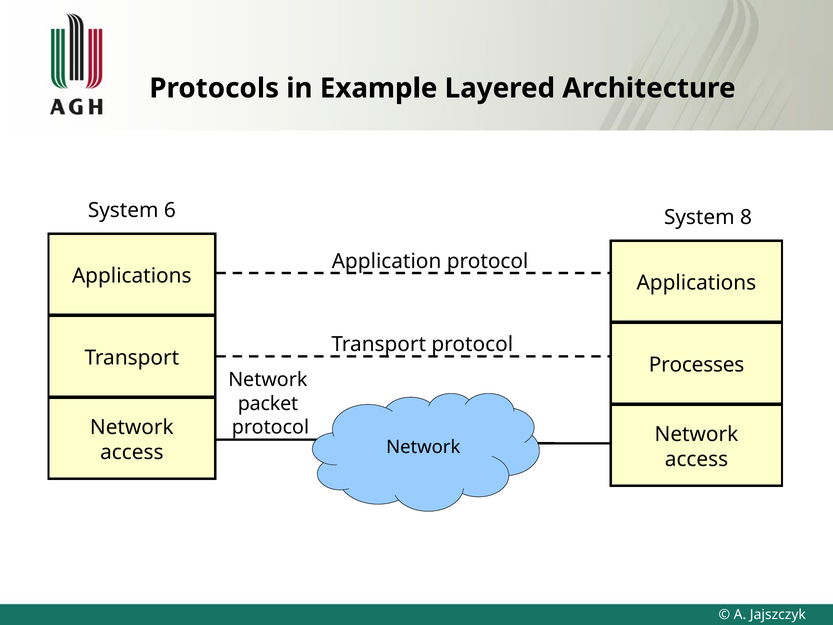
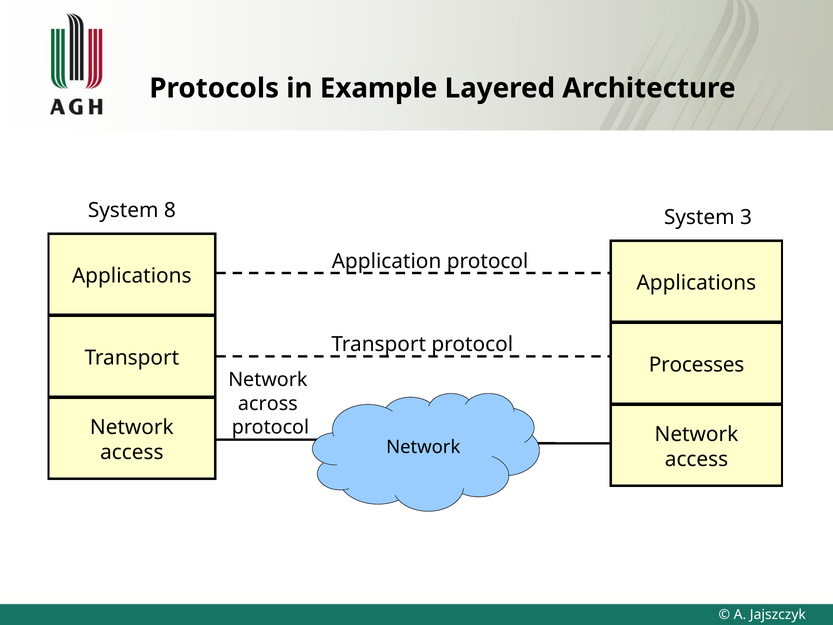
6: 6 -> 8 (170, 210)
8: 8 -> 3 (746, 217)
packet: packet -> across (268, 403)
